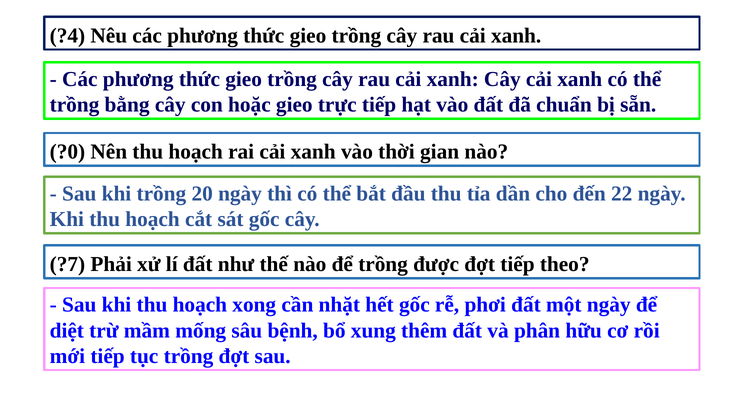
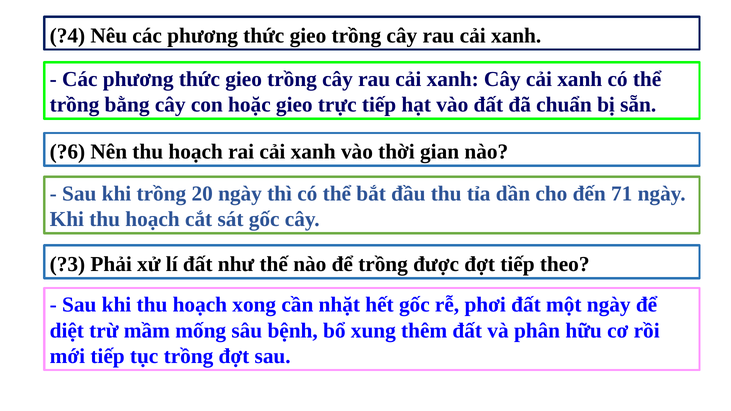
?0: ?0 -> ?6 (67, 152)
22: 22 -> 71 (622, 194)
?7: ?7 -> ?3 (67, 264)
